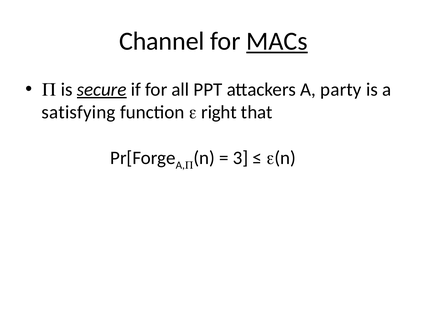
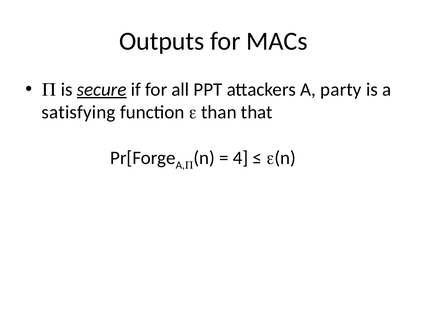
Channel: Channel -> Outputs (162, 41)
MACs underline: present -> none (277, 41)
right: right -> than (219, 112)
3: 3 -> 4 (241, 158)
